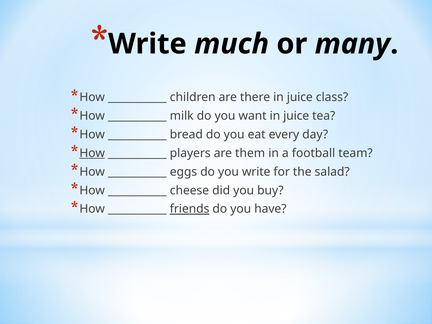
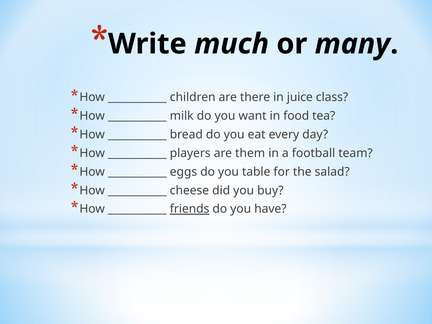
want in juice: juice -> food (296, 116)
How underline: present -> none (92, 153)
you write: write -> table (256, 172)
